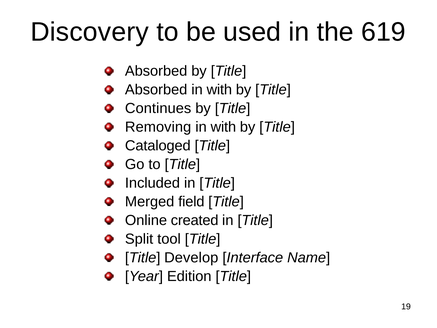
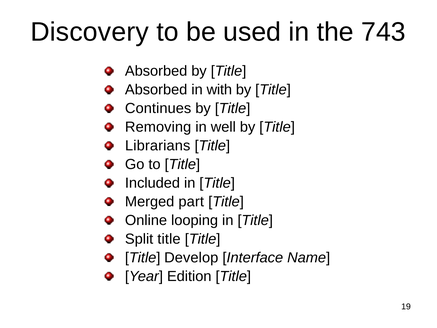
619: 619 -> 743 (384, 32)
with: with -> well (223, 127)
Cataloged: Cataloged -> Librarians (158, 146)
field: field -> part (191, 202)
created: created -> looping (195, 220)
Split tool: tool -> title (169, 239)
